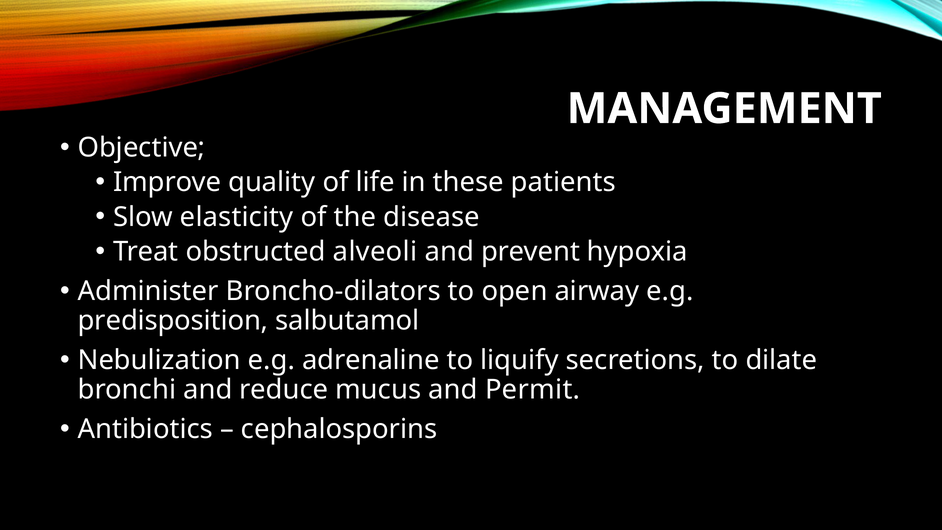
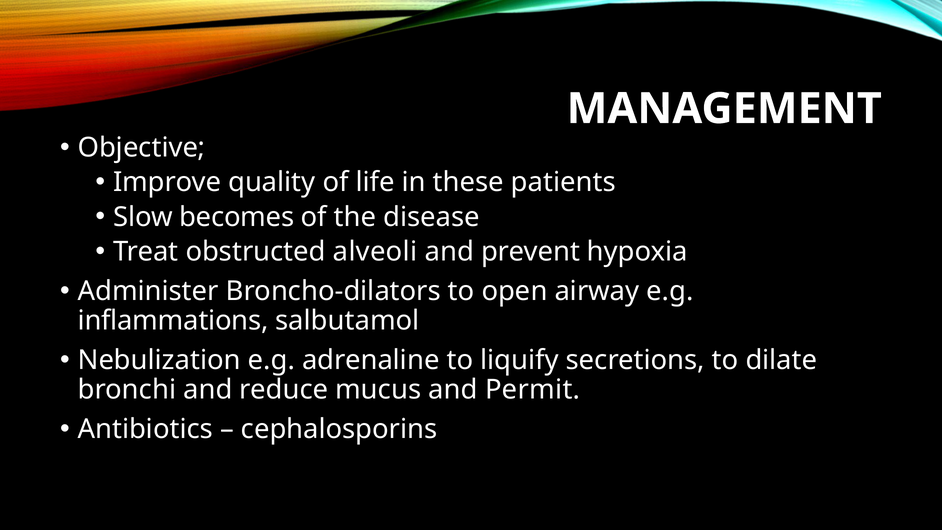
elasticity: elasticity -> becomes (237, 217)
predisposition: predisposition -> inflammations (173, 321)
